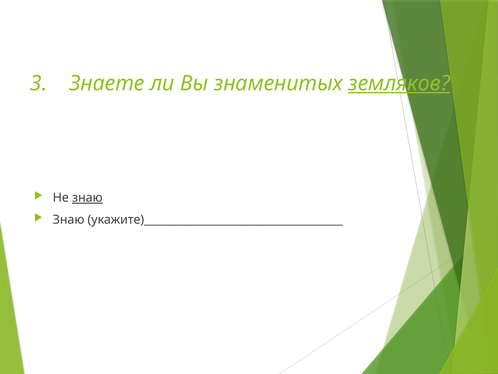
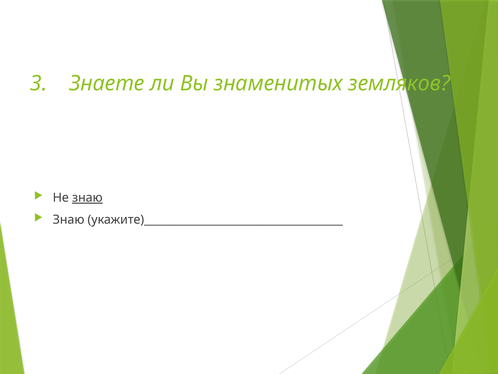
земляков underline: present -> none (399, 83)
